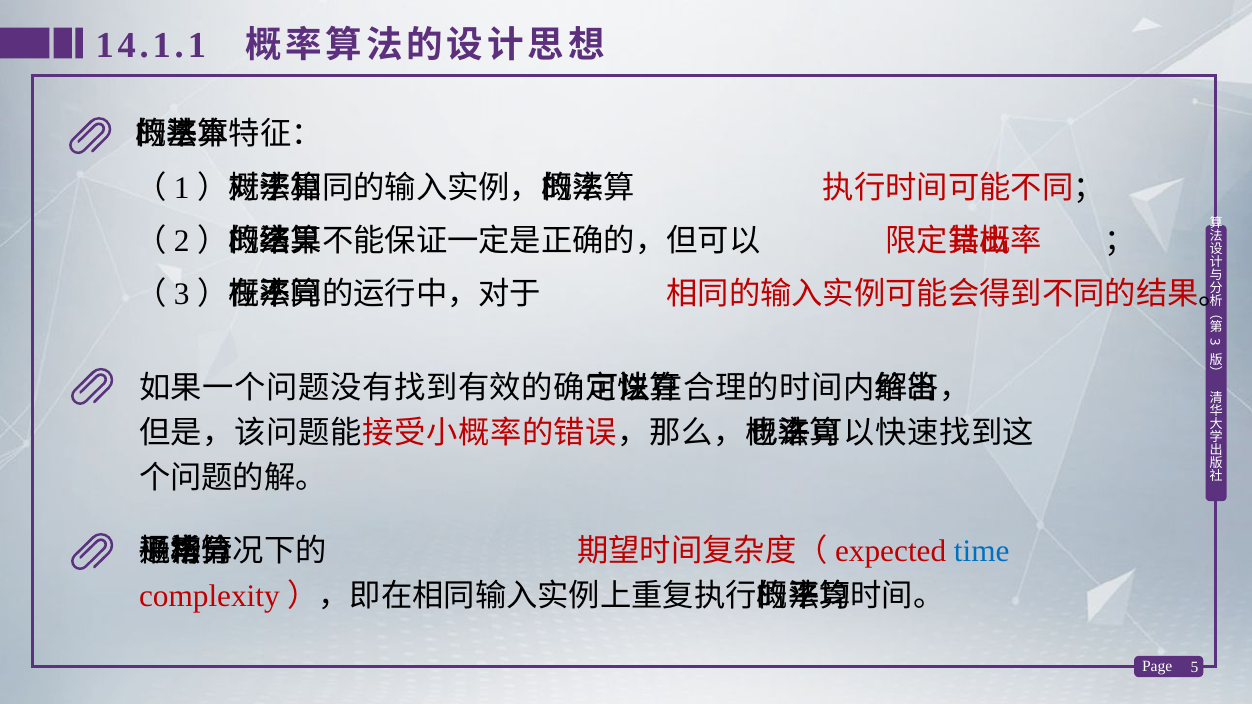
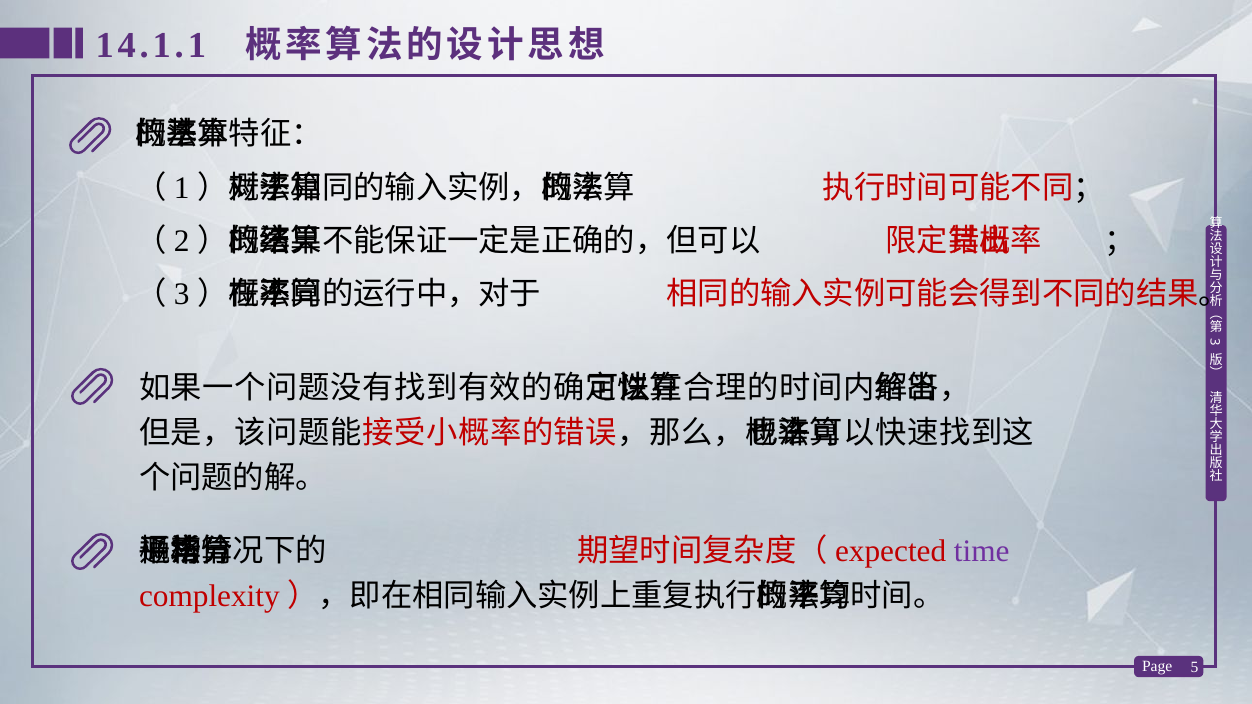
time colour: blue -> purple (982, 551)
